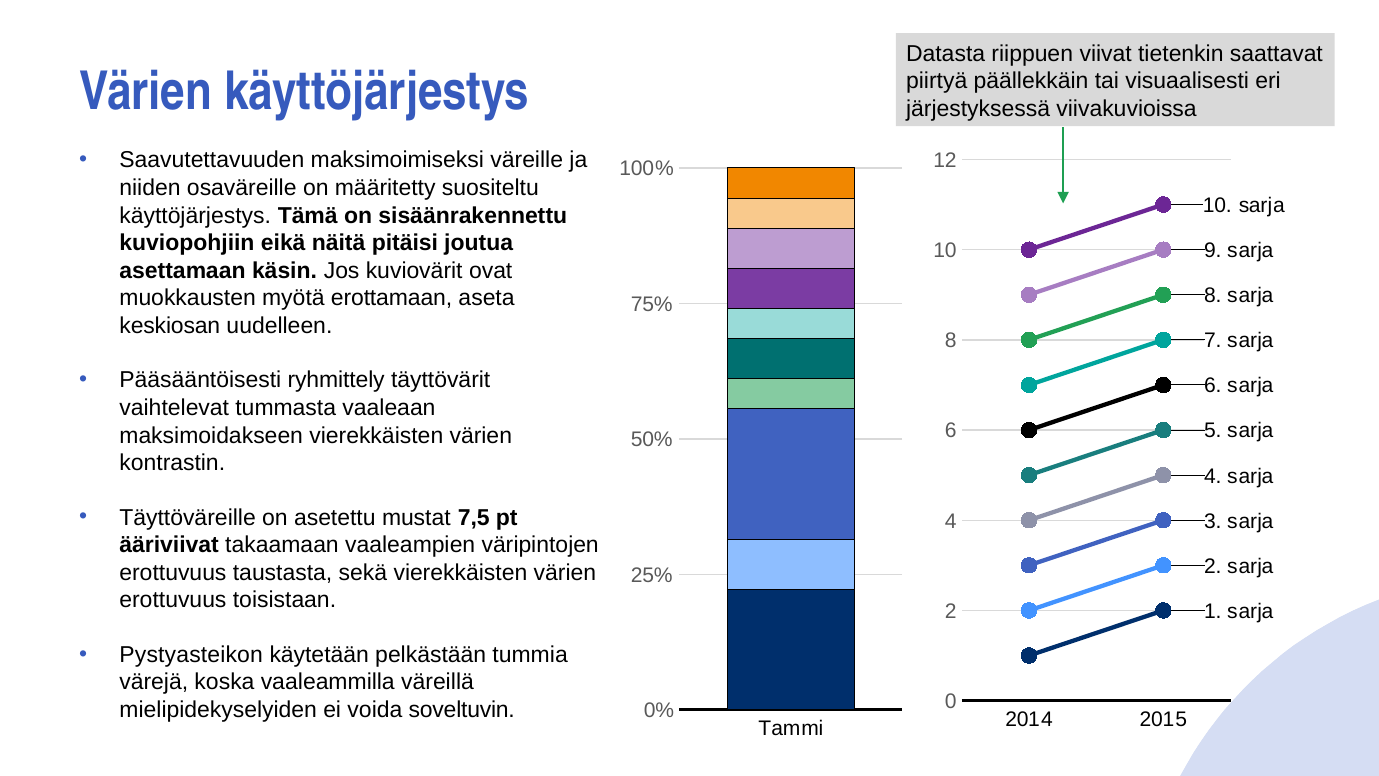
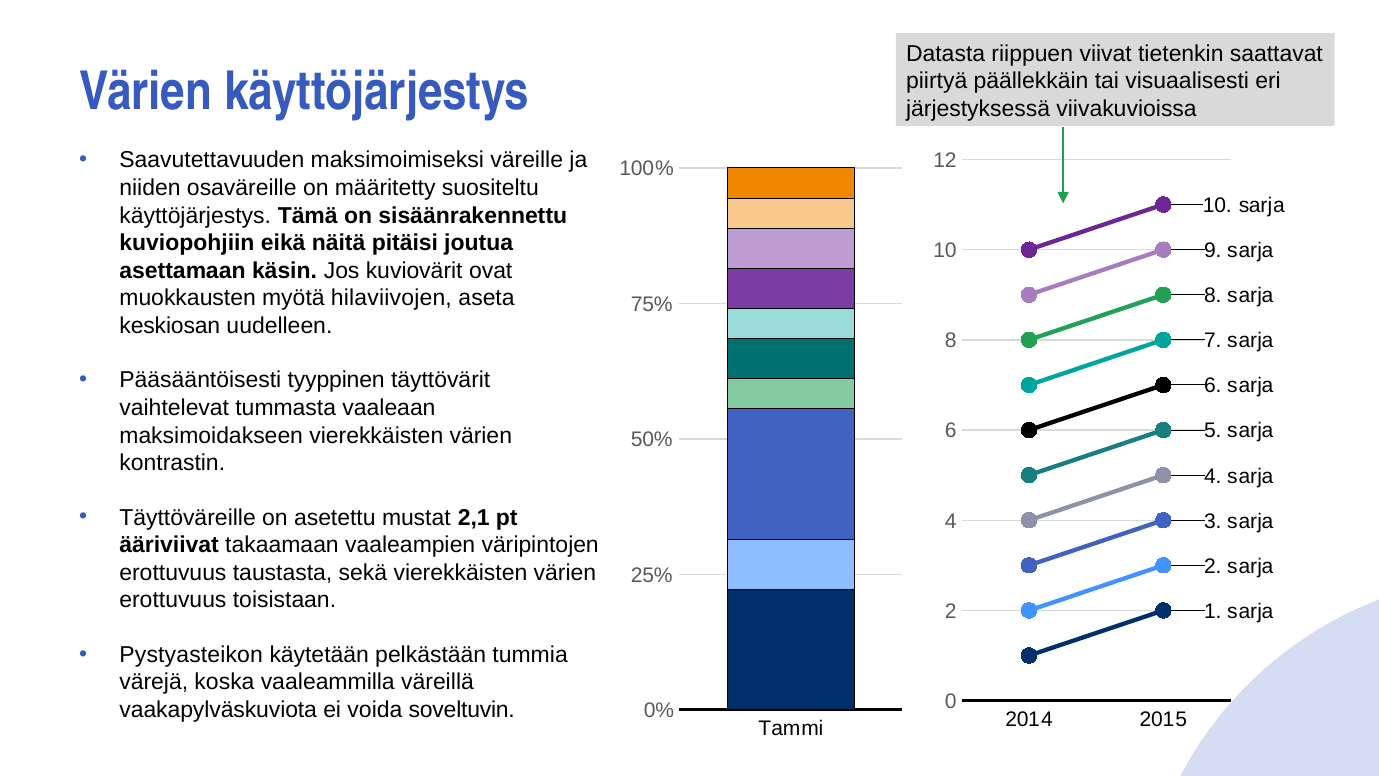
erottamaan: erottamaan -> hilaviivojen (391, 298)
ryhmittely: ryhmittely -> tyyppinen (336, 380)
7,5: 7,5 -> 2,1 (474, 517)
mielipidekyselyiden: mielipidekyselyiden -> vaakapylväskuviota (218, 710)
